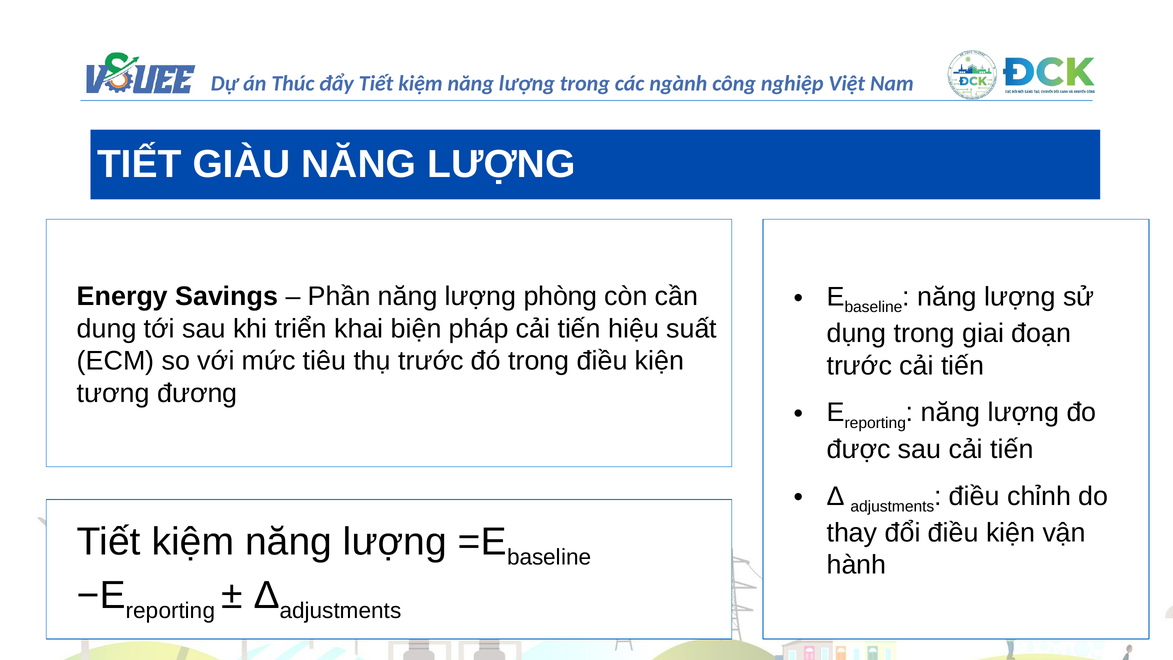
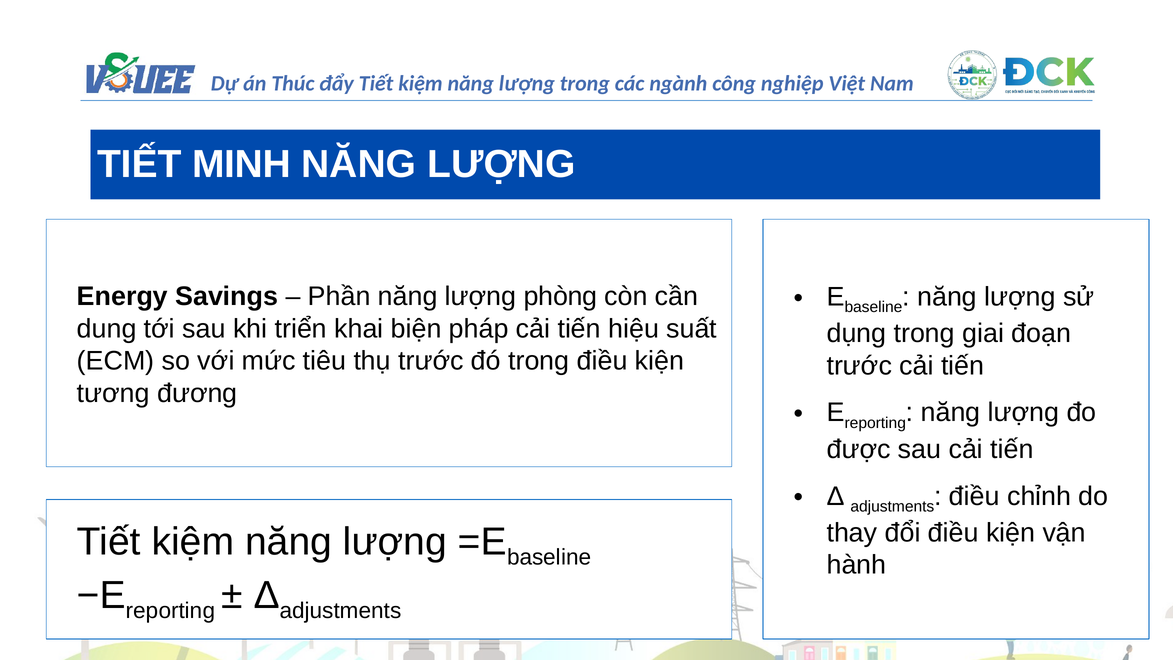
GIÀU: GIÀU -> MINH (242, 164)
